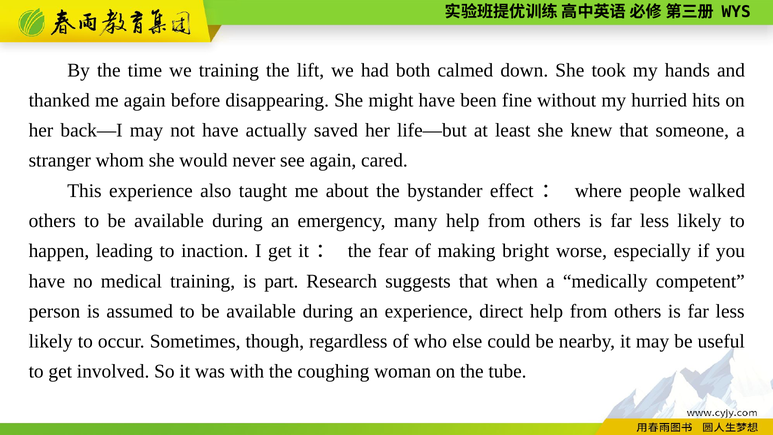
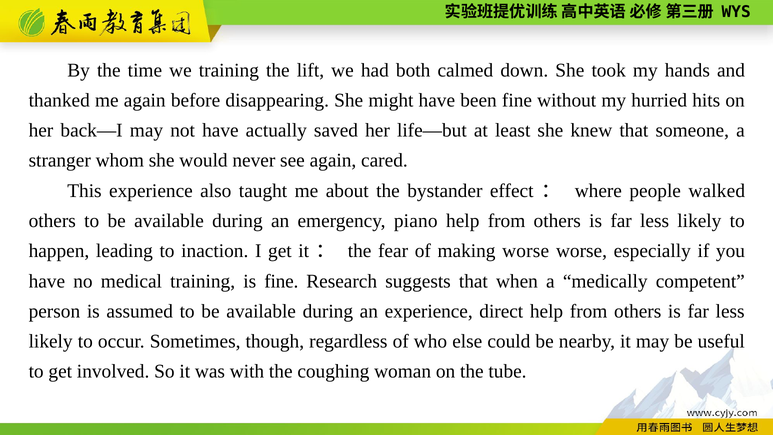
many: many -> piano (416, 221)
making bright: bright -> worse (526, 251)
is part: part -> fine (281, 281)
